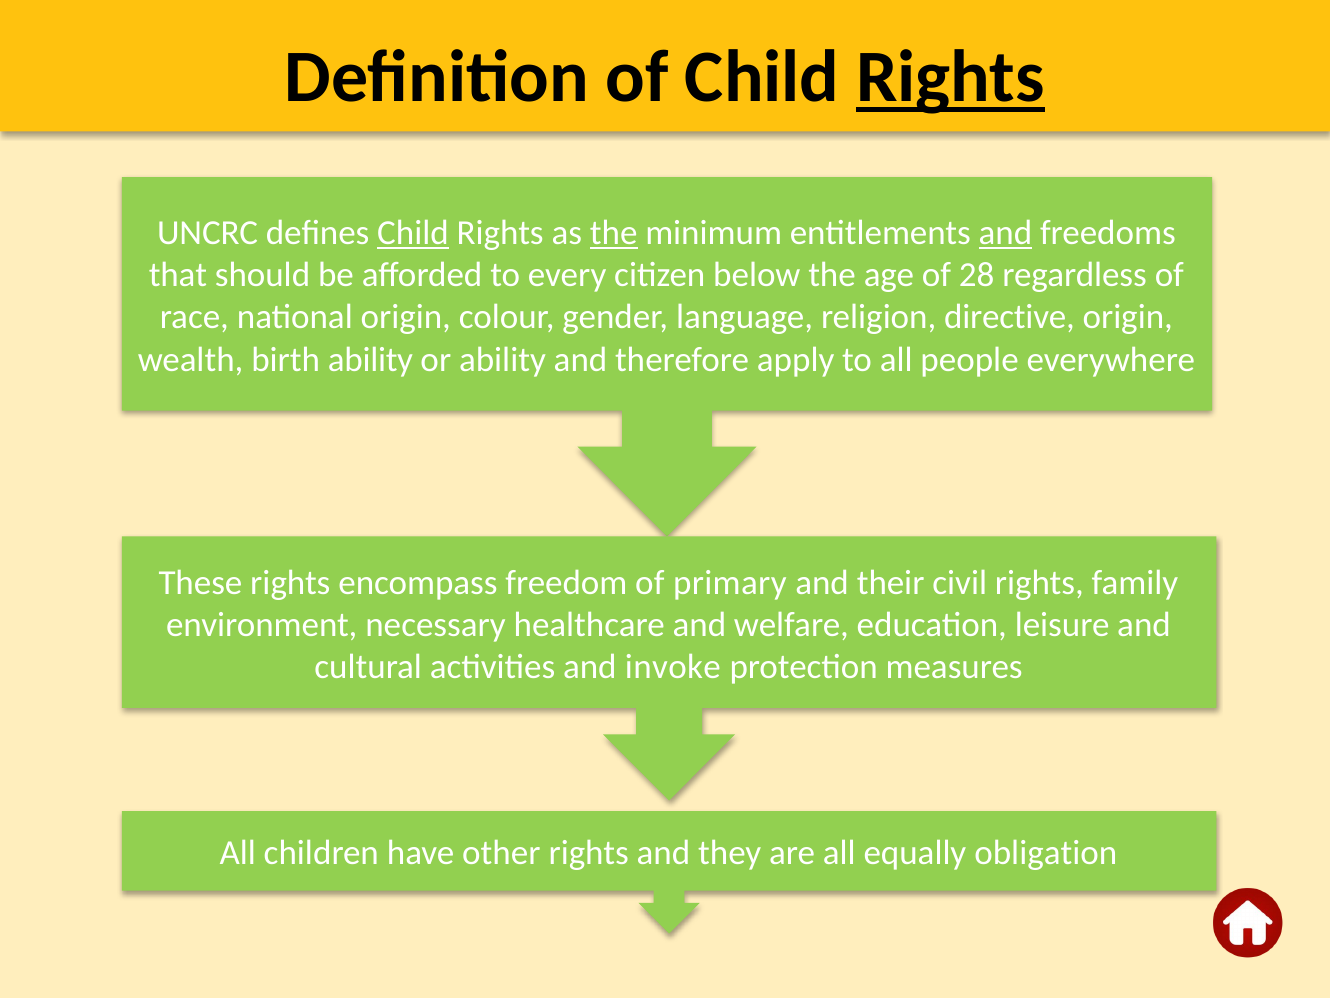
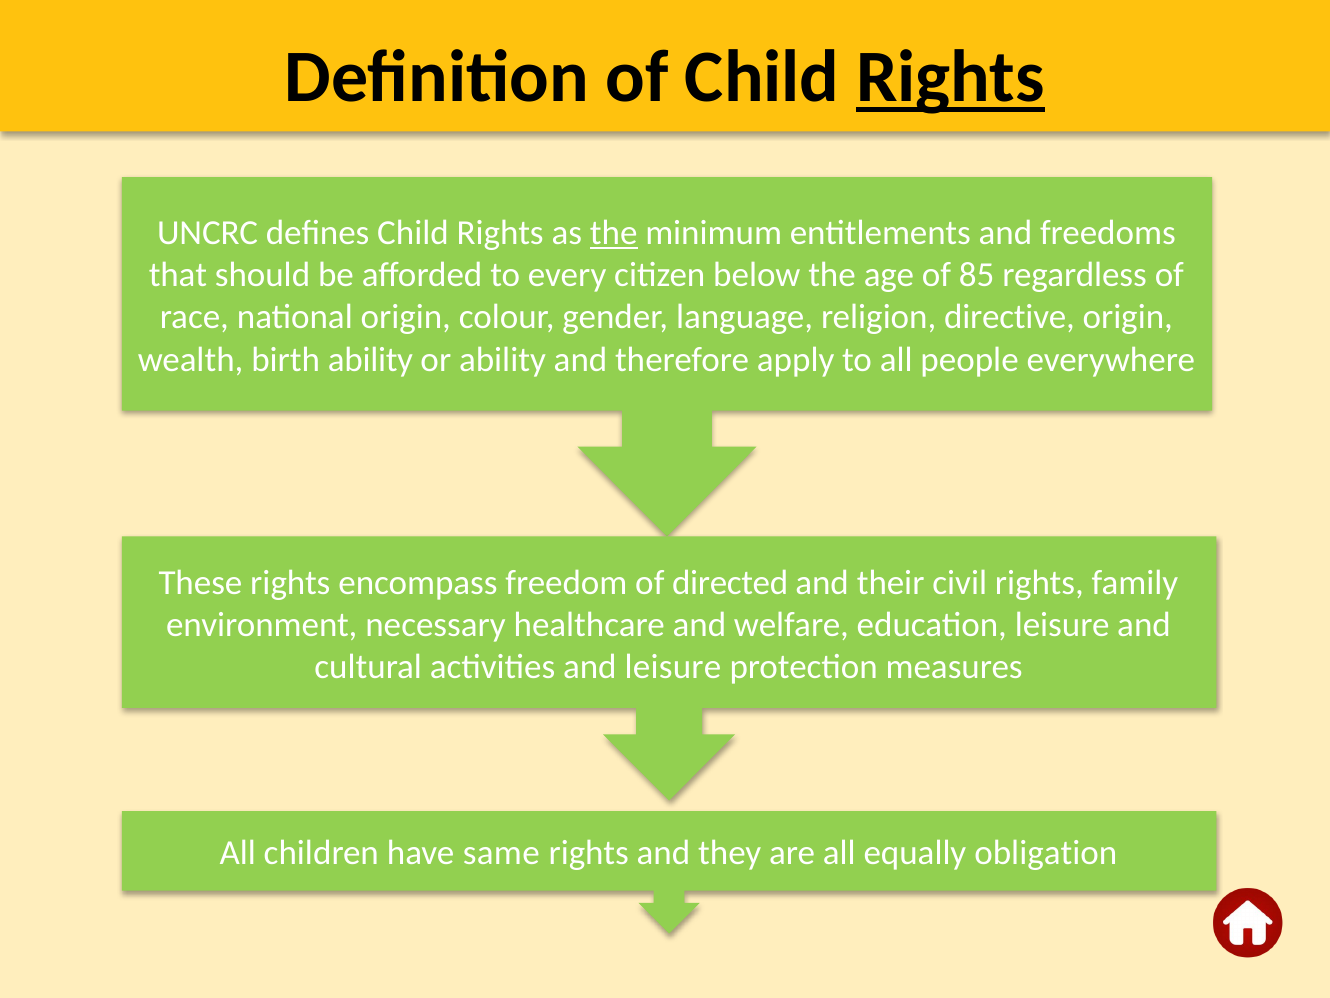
Child underline: present -> none (413, 233)
and underline: present -> none (1005, 233)
28: 28 -> 85 (977, 275)
primary: primary -> directed (730, 582)
and invoke: invoke -> leisure (673, 666)
other: other -> same (501, 853)
